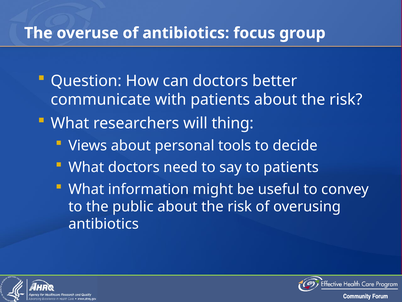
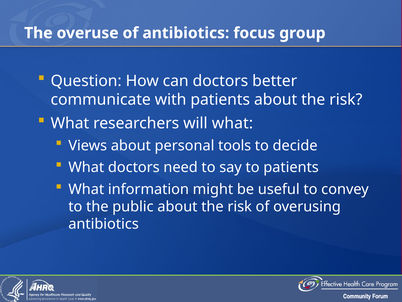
will thing: thing -> what (233, 123)
